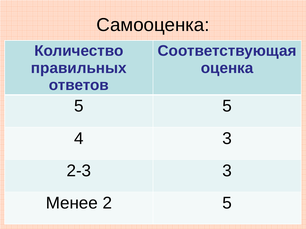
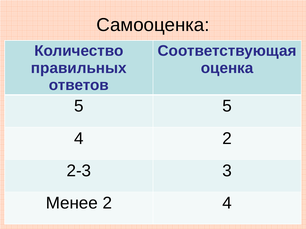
4 3: 3 -> 2 (227, 139)
2 5: 5 -> 4 (227, 204)
